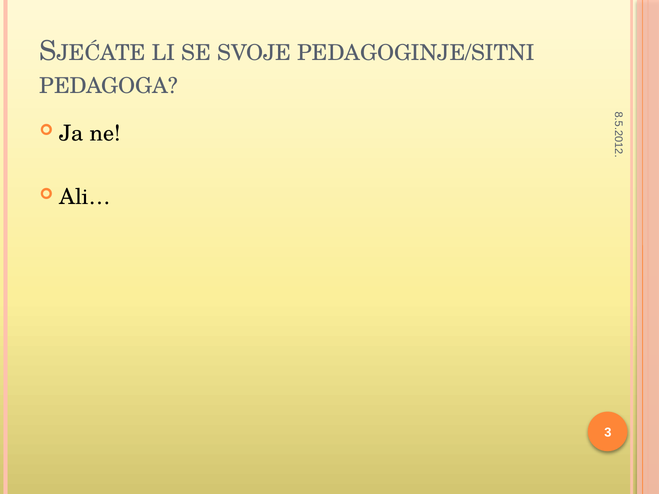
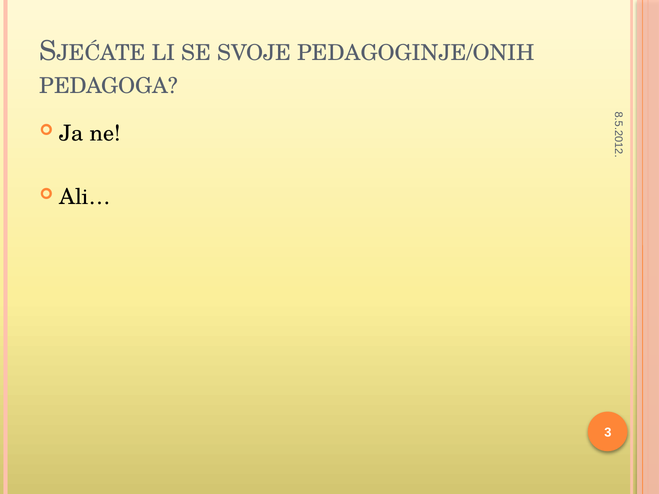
PEDAGOGINJE/SITNI: PEDAGOGINJE/SITNI -> PEDAGOGINJE/ONIH (416, 53)
